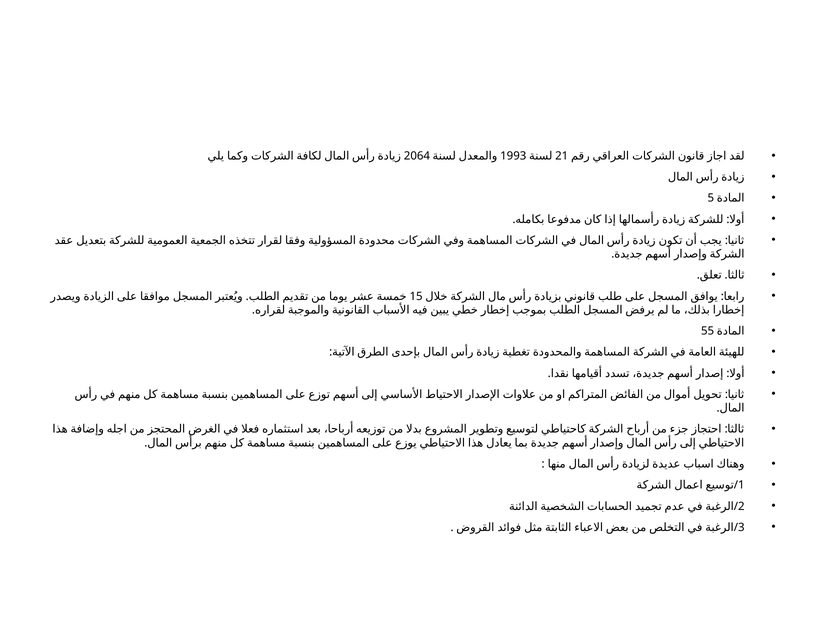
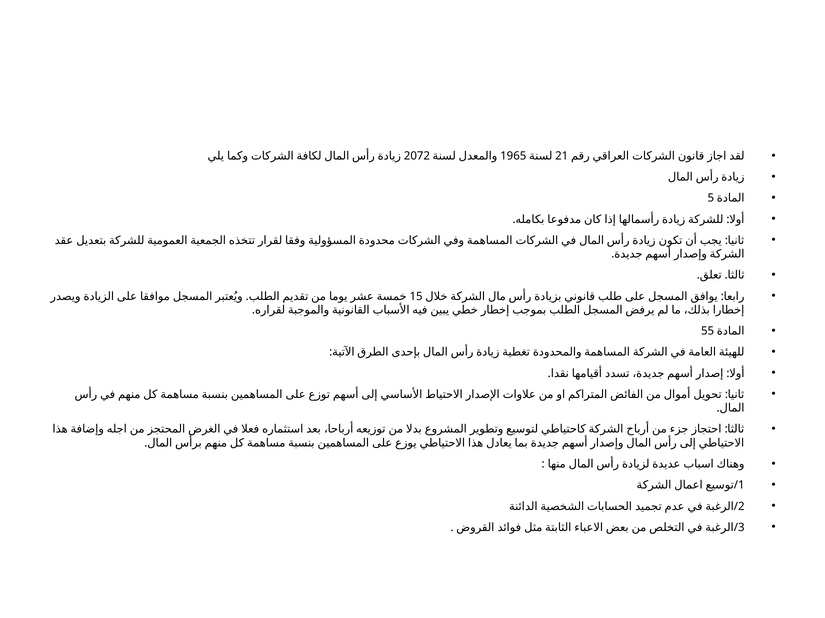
2064: 2064 -> 2072 (417, 156)
1993: 1993 -> 1965 (513, 156)
